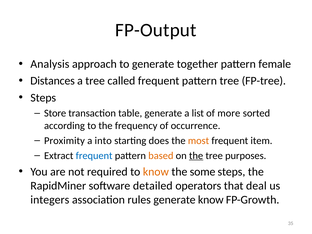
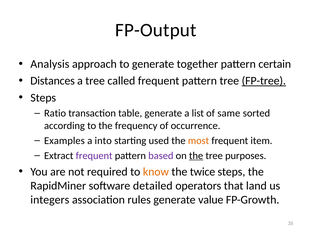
female: female -> certain (275, 64)
FP-tree underline: none -> present (264, 81)
Store: Store -> Ratio (55, 113)
more: more -> same (229, 113)
Proximity: Proximity -> Examples (64, 141)
does: does -> used (159, 141)
frequent colour: blue -> purple (94, 156)
based colour: orange -> purple (161, 156)
some: some -> twice (203, 172)
deal: deal -> land (256, 186)
generate know: know -> value (211, 200)
